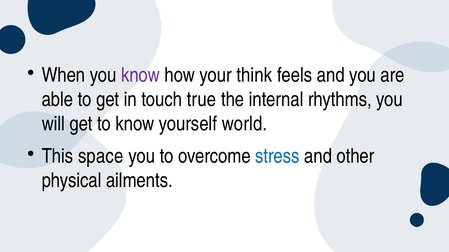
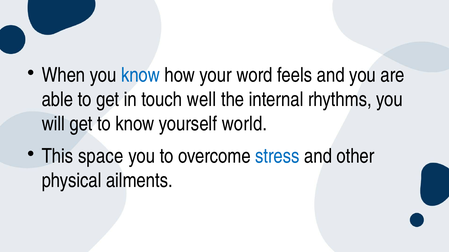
know colour: purple -> blue (141, 75)
think: think -> word (254, 75)
true: true -> well (201, 100)
